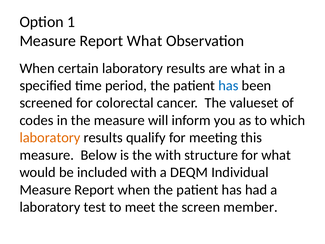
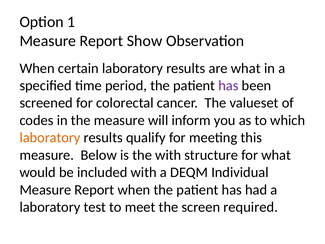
Report What: What -> Show (145, 41)
has colour: blue -> purple (228, 86)
member: member -> required (251, 207)
